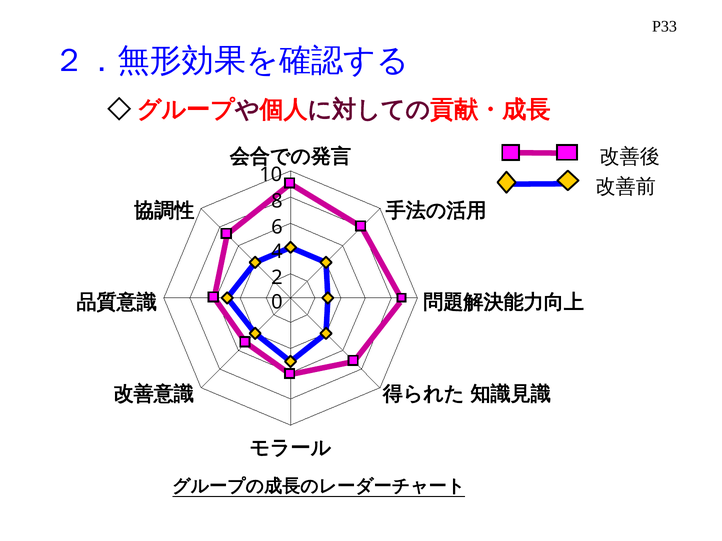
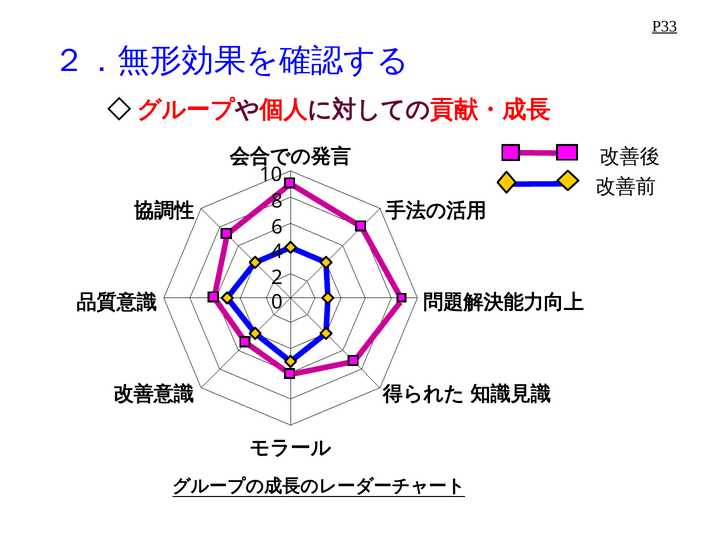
P33 underline: none -> present (665, 26)
